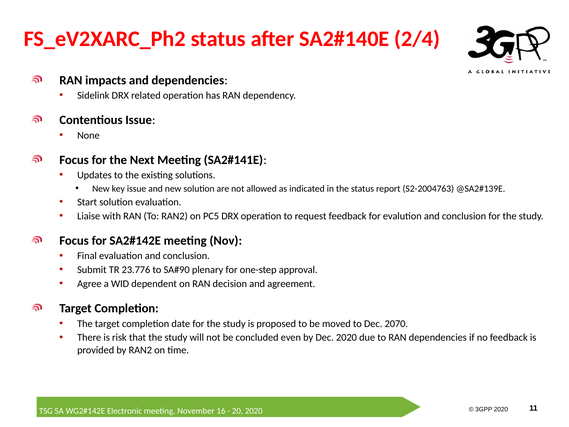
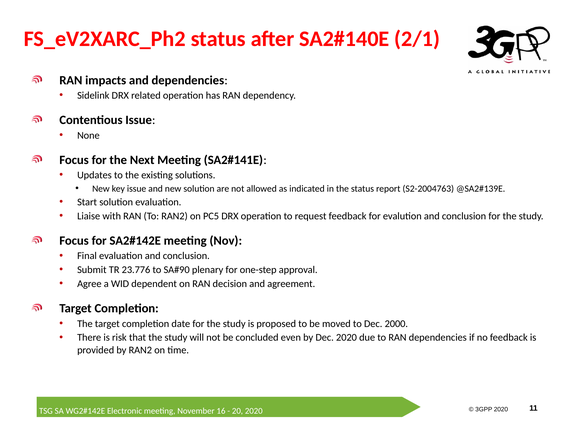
2/4: 2/4 -> 2/1 (417, 39)
2070: 2070 -> 2000 (396, 323)
